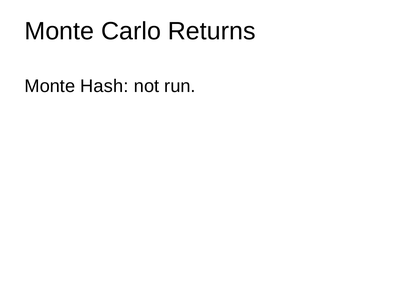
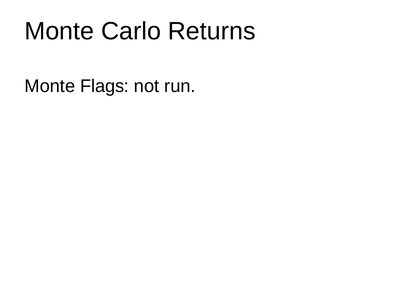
Hash: Hash -> Flags (105, 86)
